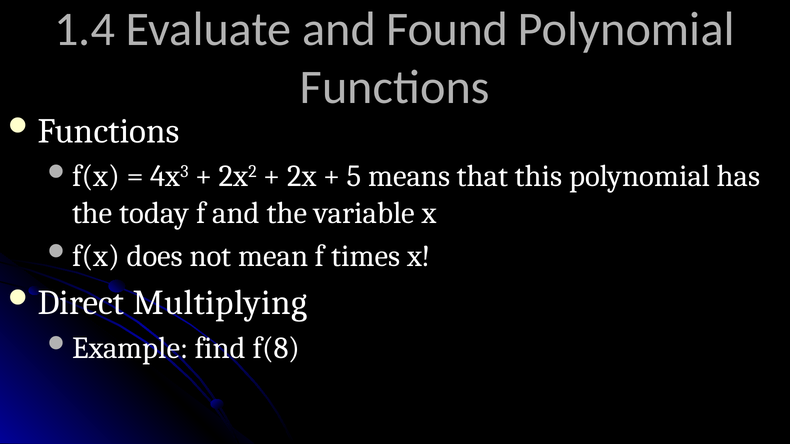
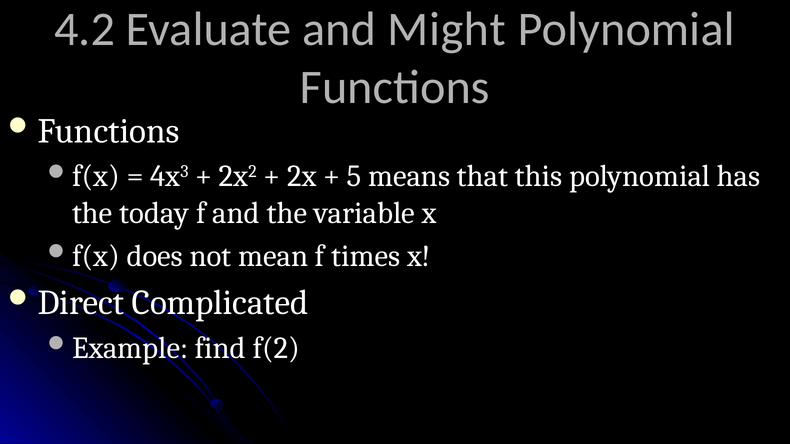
1.4: 1.4 -> 4.2 (85, 29)
Found: Found -> Might (447, 29)
Multiplying: Multiplying -> Complicated (220, 303)
f(8: f(8 -> f(2 (276, 348)
